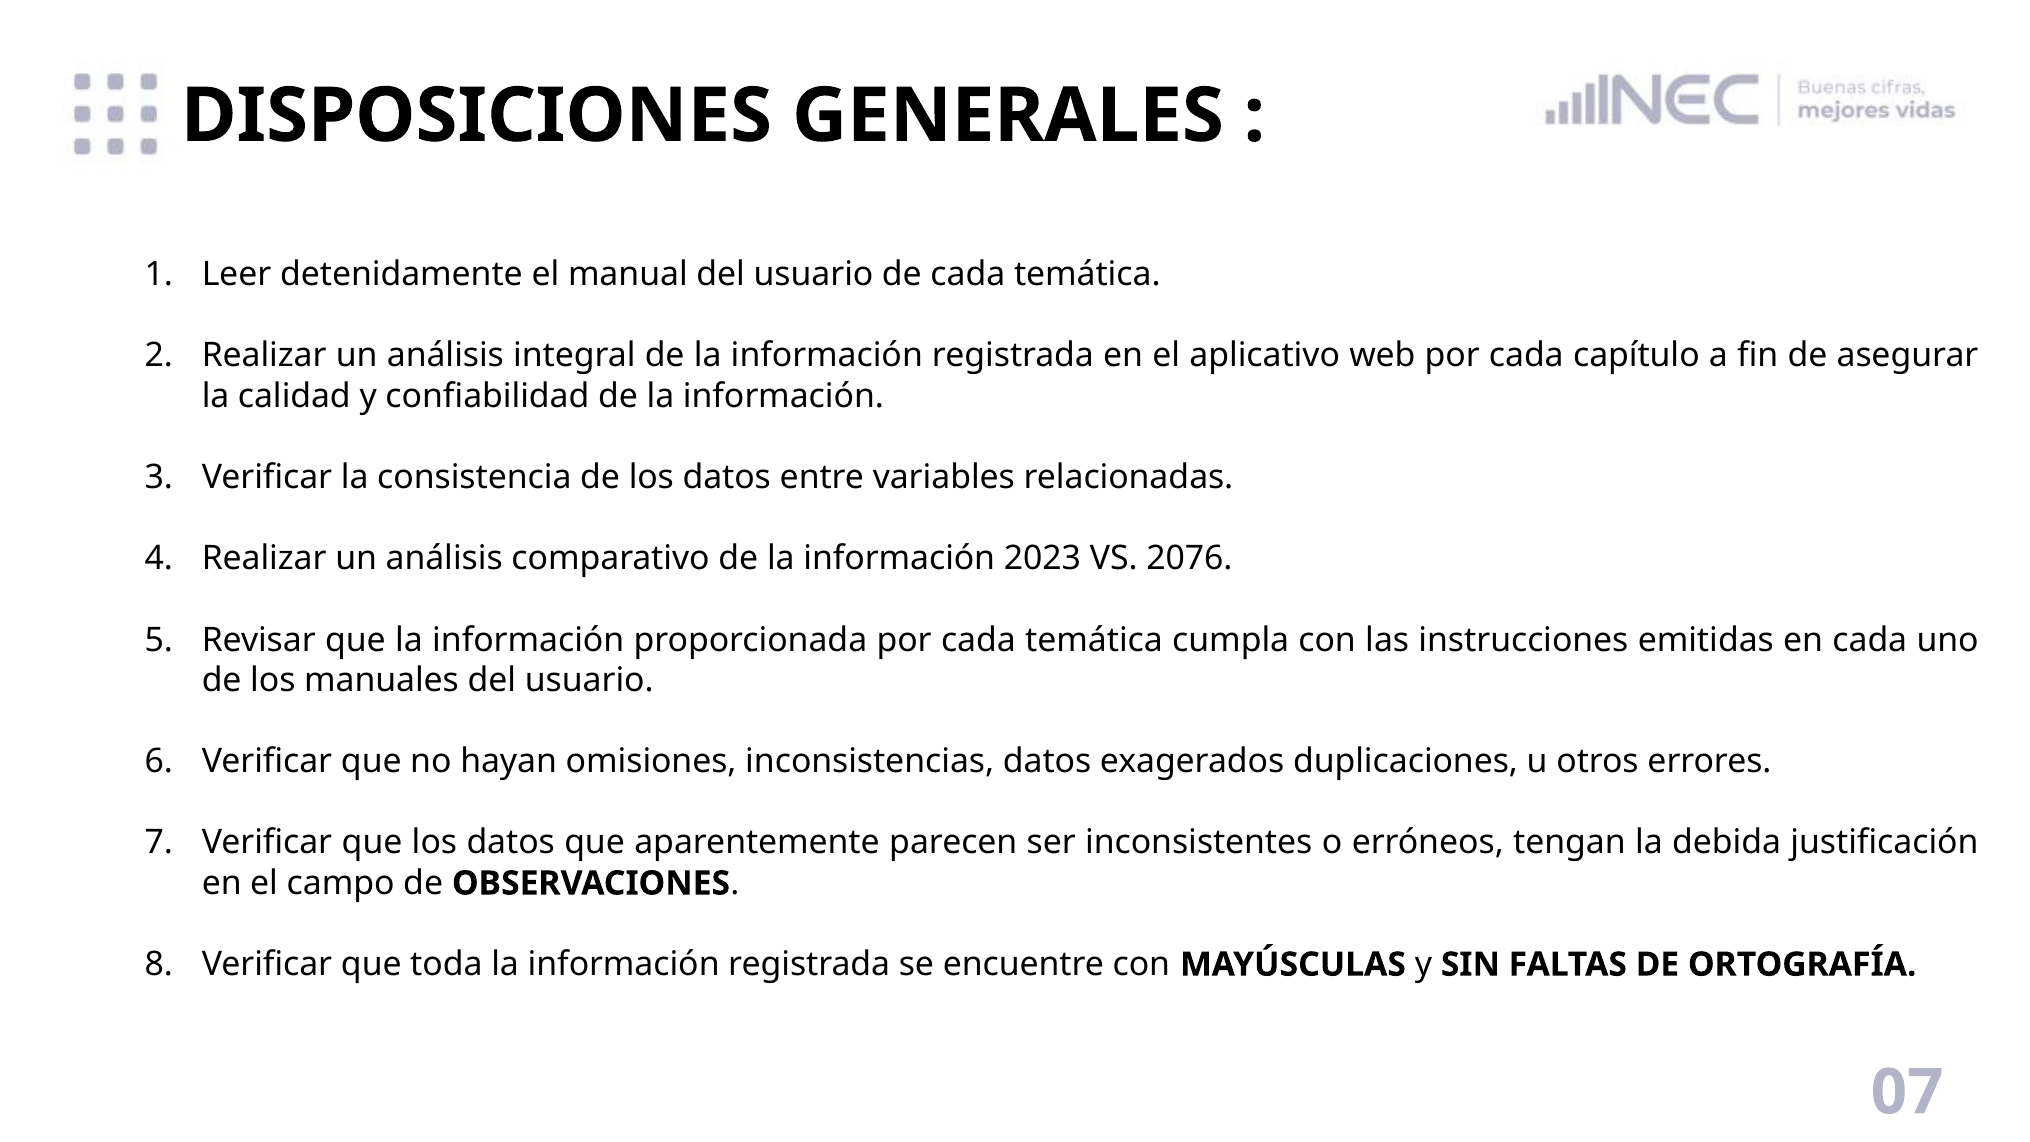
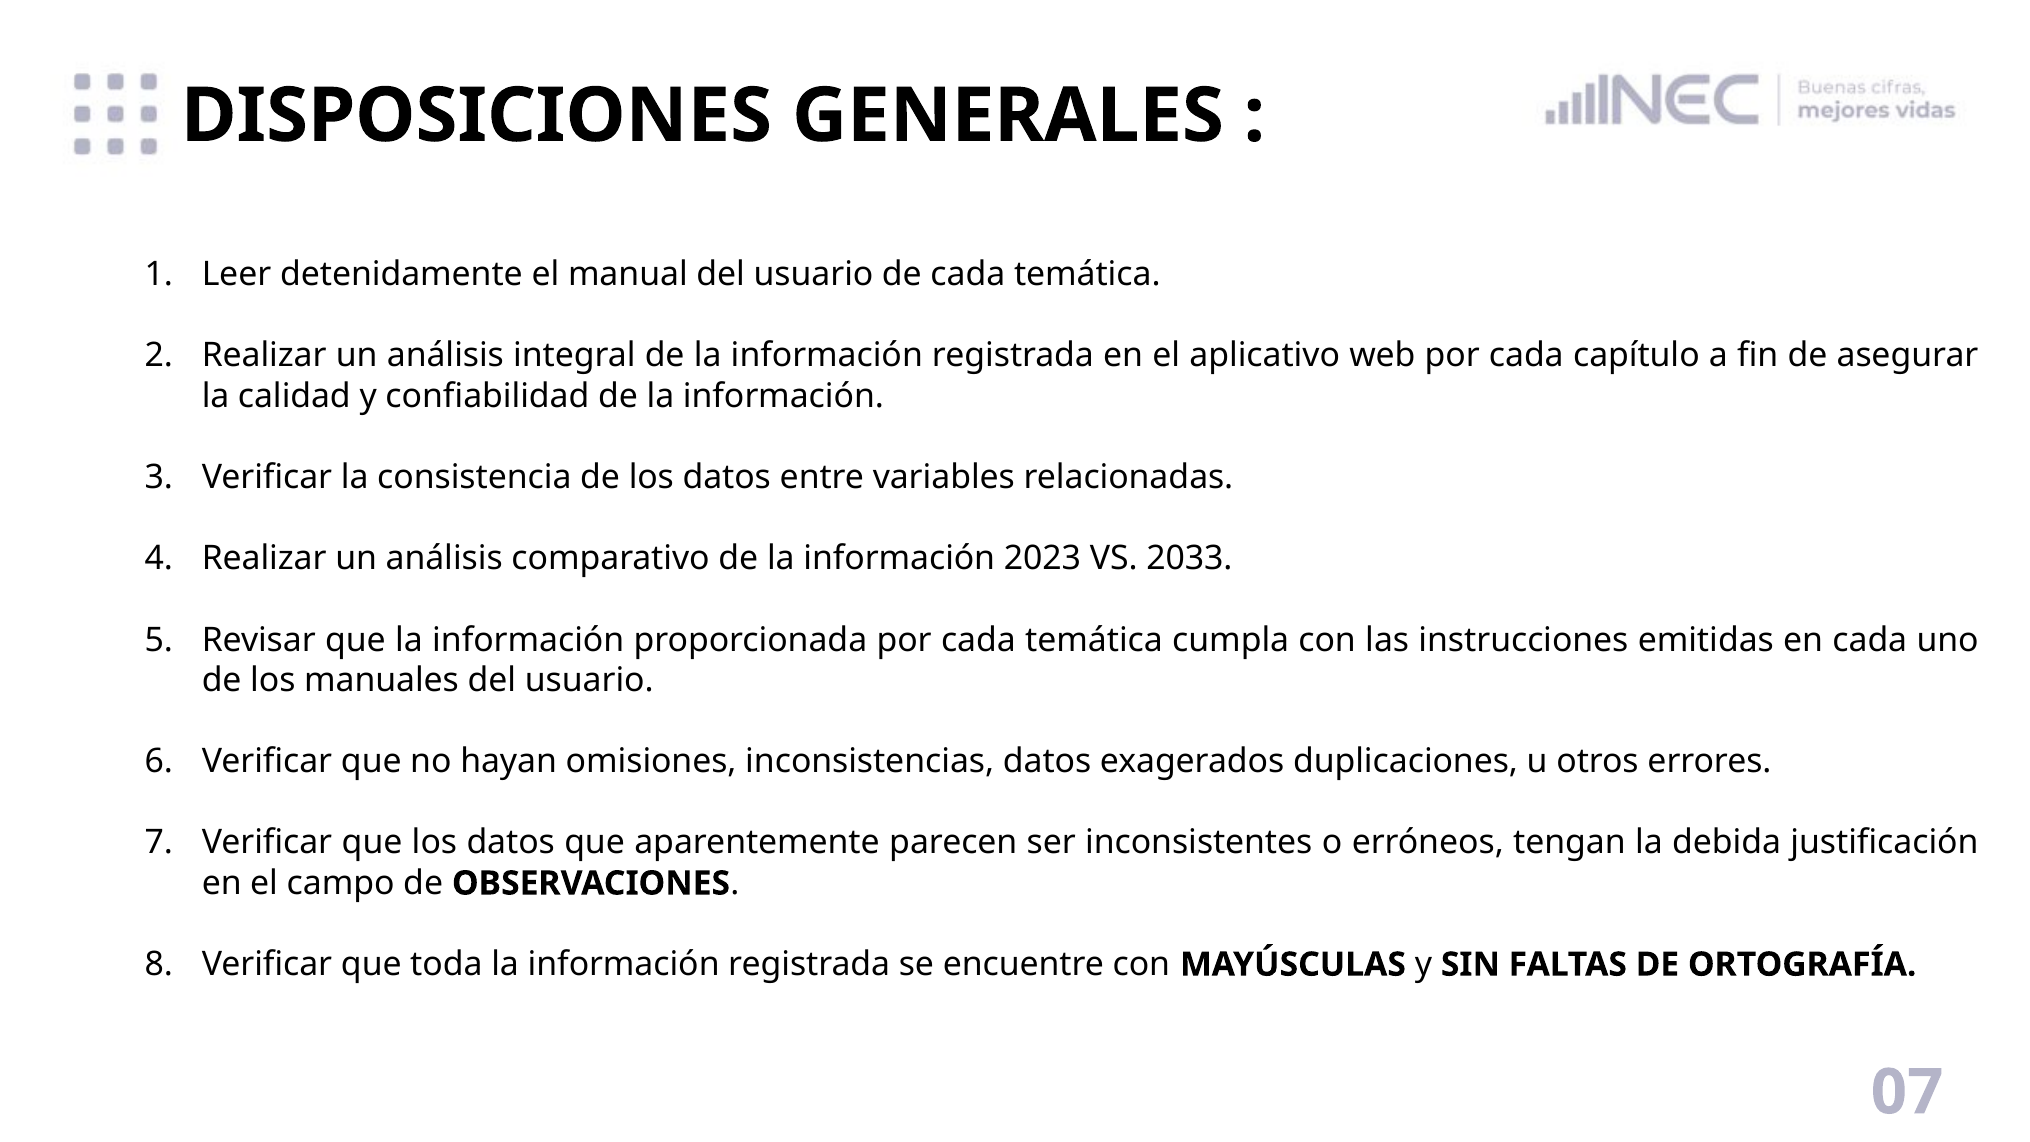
2076: 2076 -> 2033 (1189, 559)
